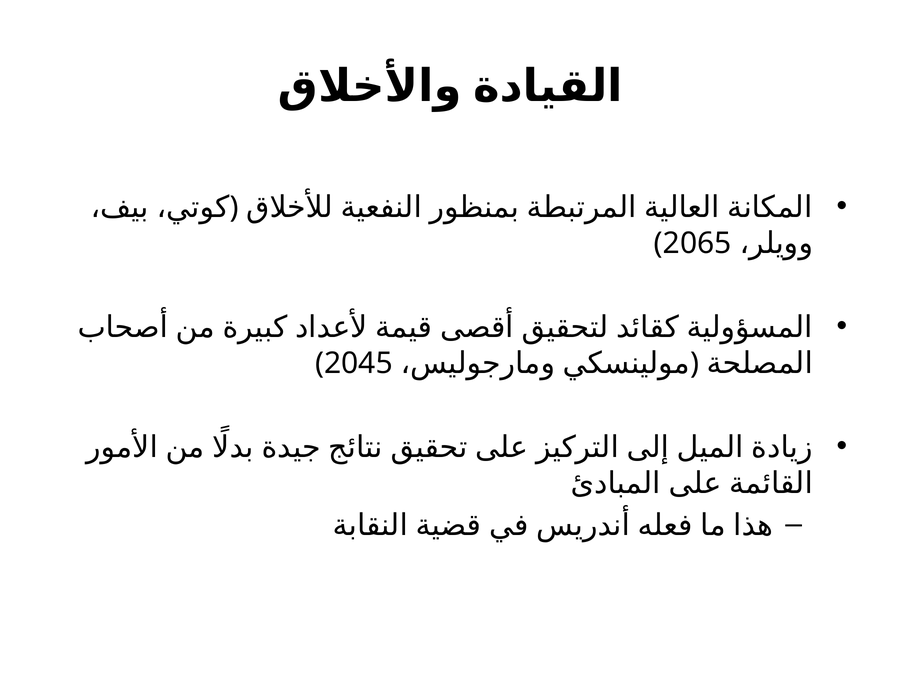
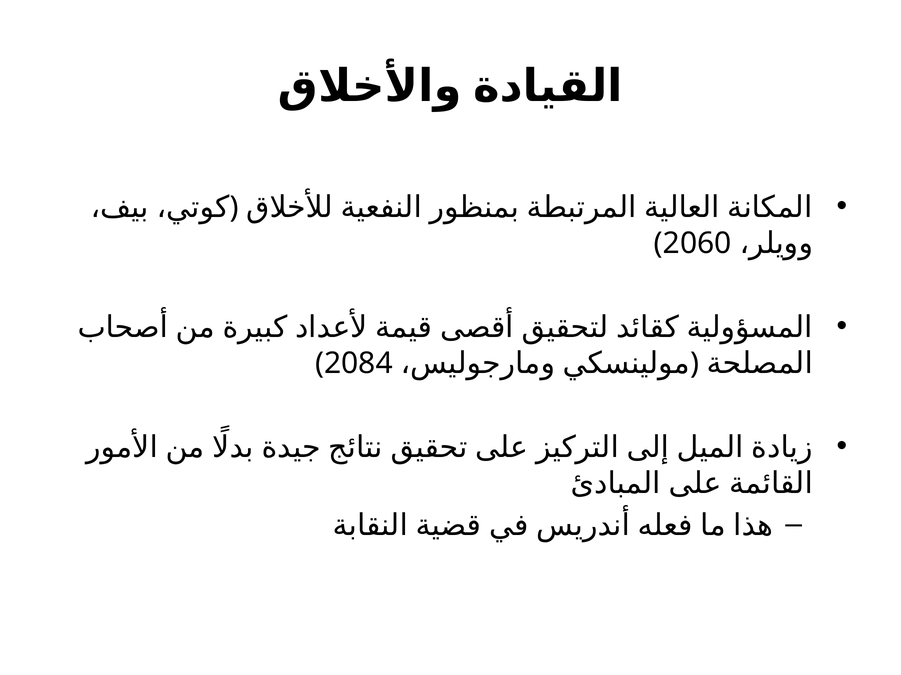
2065: 2065 -> 2060 (697, 244)
2045: 2045 -> 2084 (358, 364)
